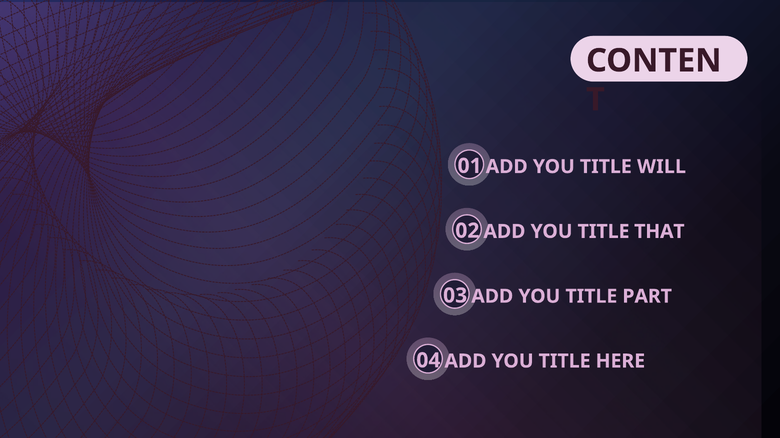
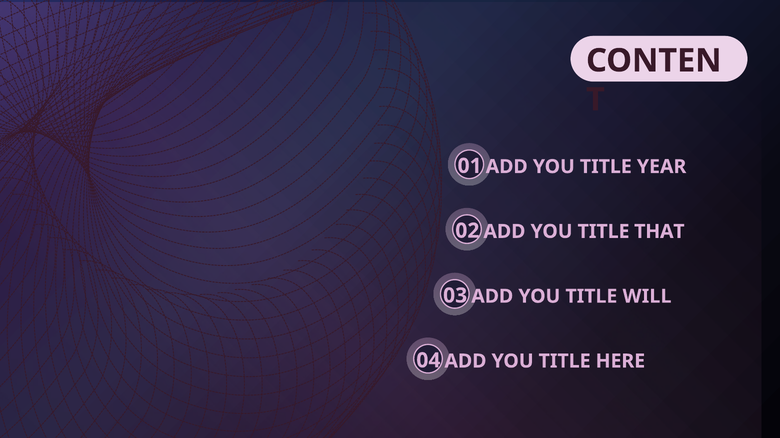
WILL: WILL -> YEAR (662, 167)
PART: PART -> WILL (647, 297)
